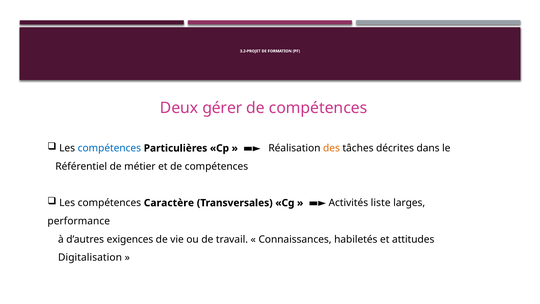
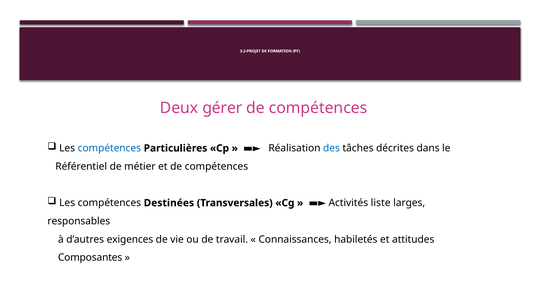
des colour: orange -> blue (331, 148)
Caractère: Caractère -> Destinées (169, 203)
performance: performance -> responsables (79, 221)
Digitalisation: Digitalisation -> Composantes (90, 257)
